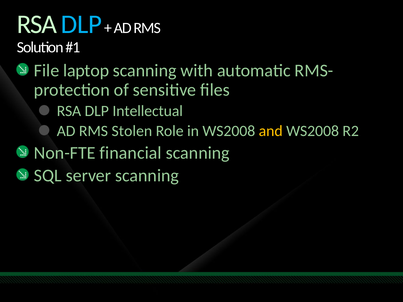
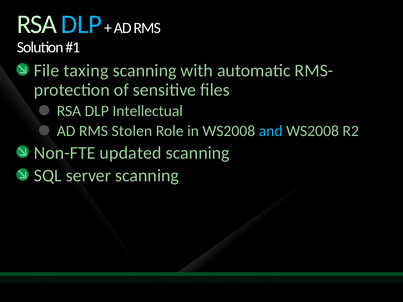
laptop: laptop -> taxing (86, 71)
and colour: yellow -> light blue (271, 131)
financial: financial -> updated (131, 153)
